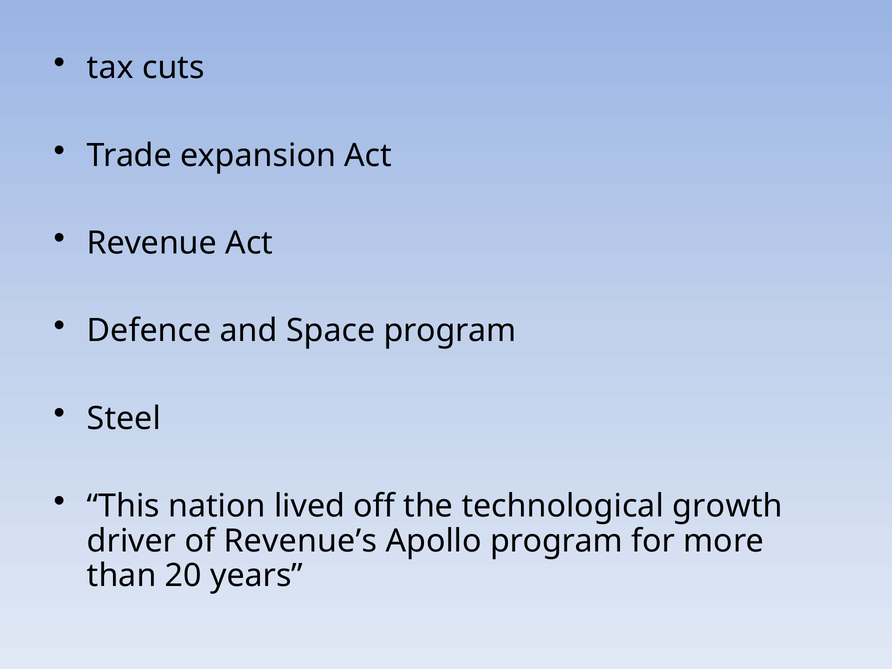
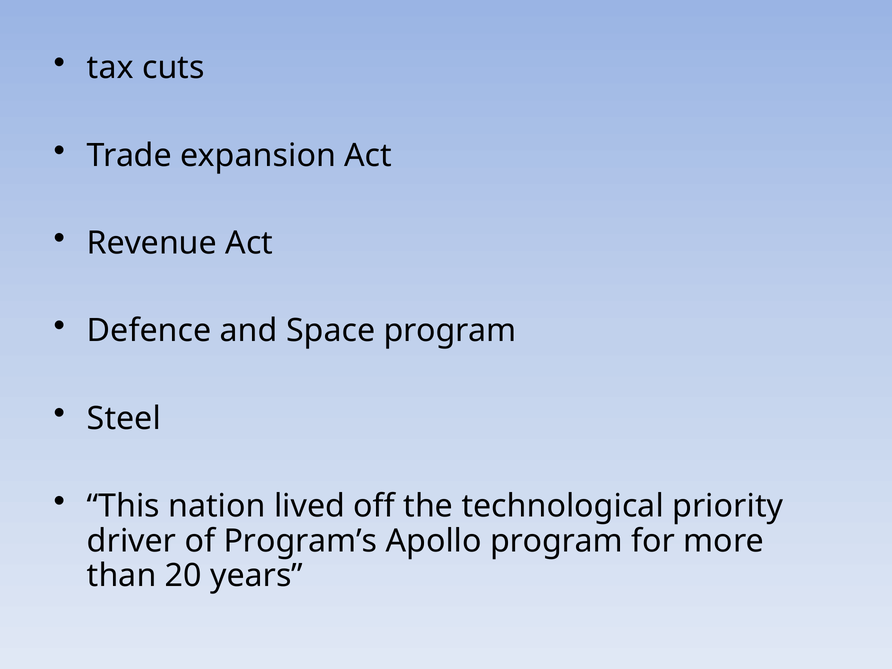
growth: growth -> priority (728, 506)
Revenue’s: Revenue’s -> Program’s (300, 541)
